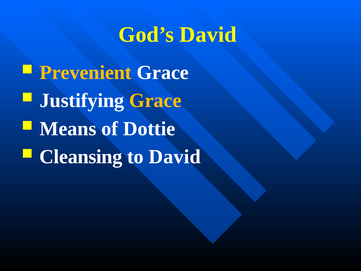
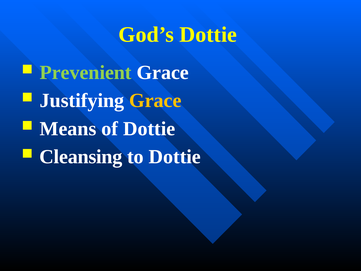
God’s David: David -> Dottie (208, 35)
Prevenient colour: yellow -> light green (86, 72)
to David: David -> Dottie (175, 157)
